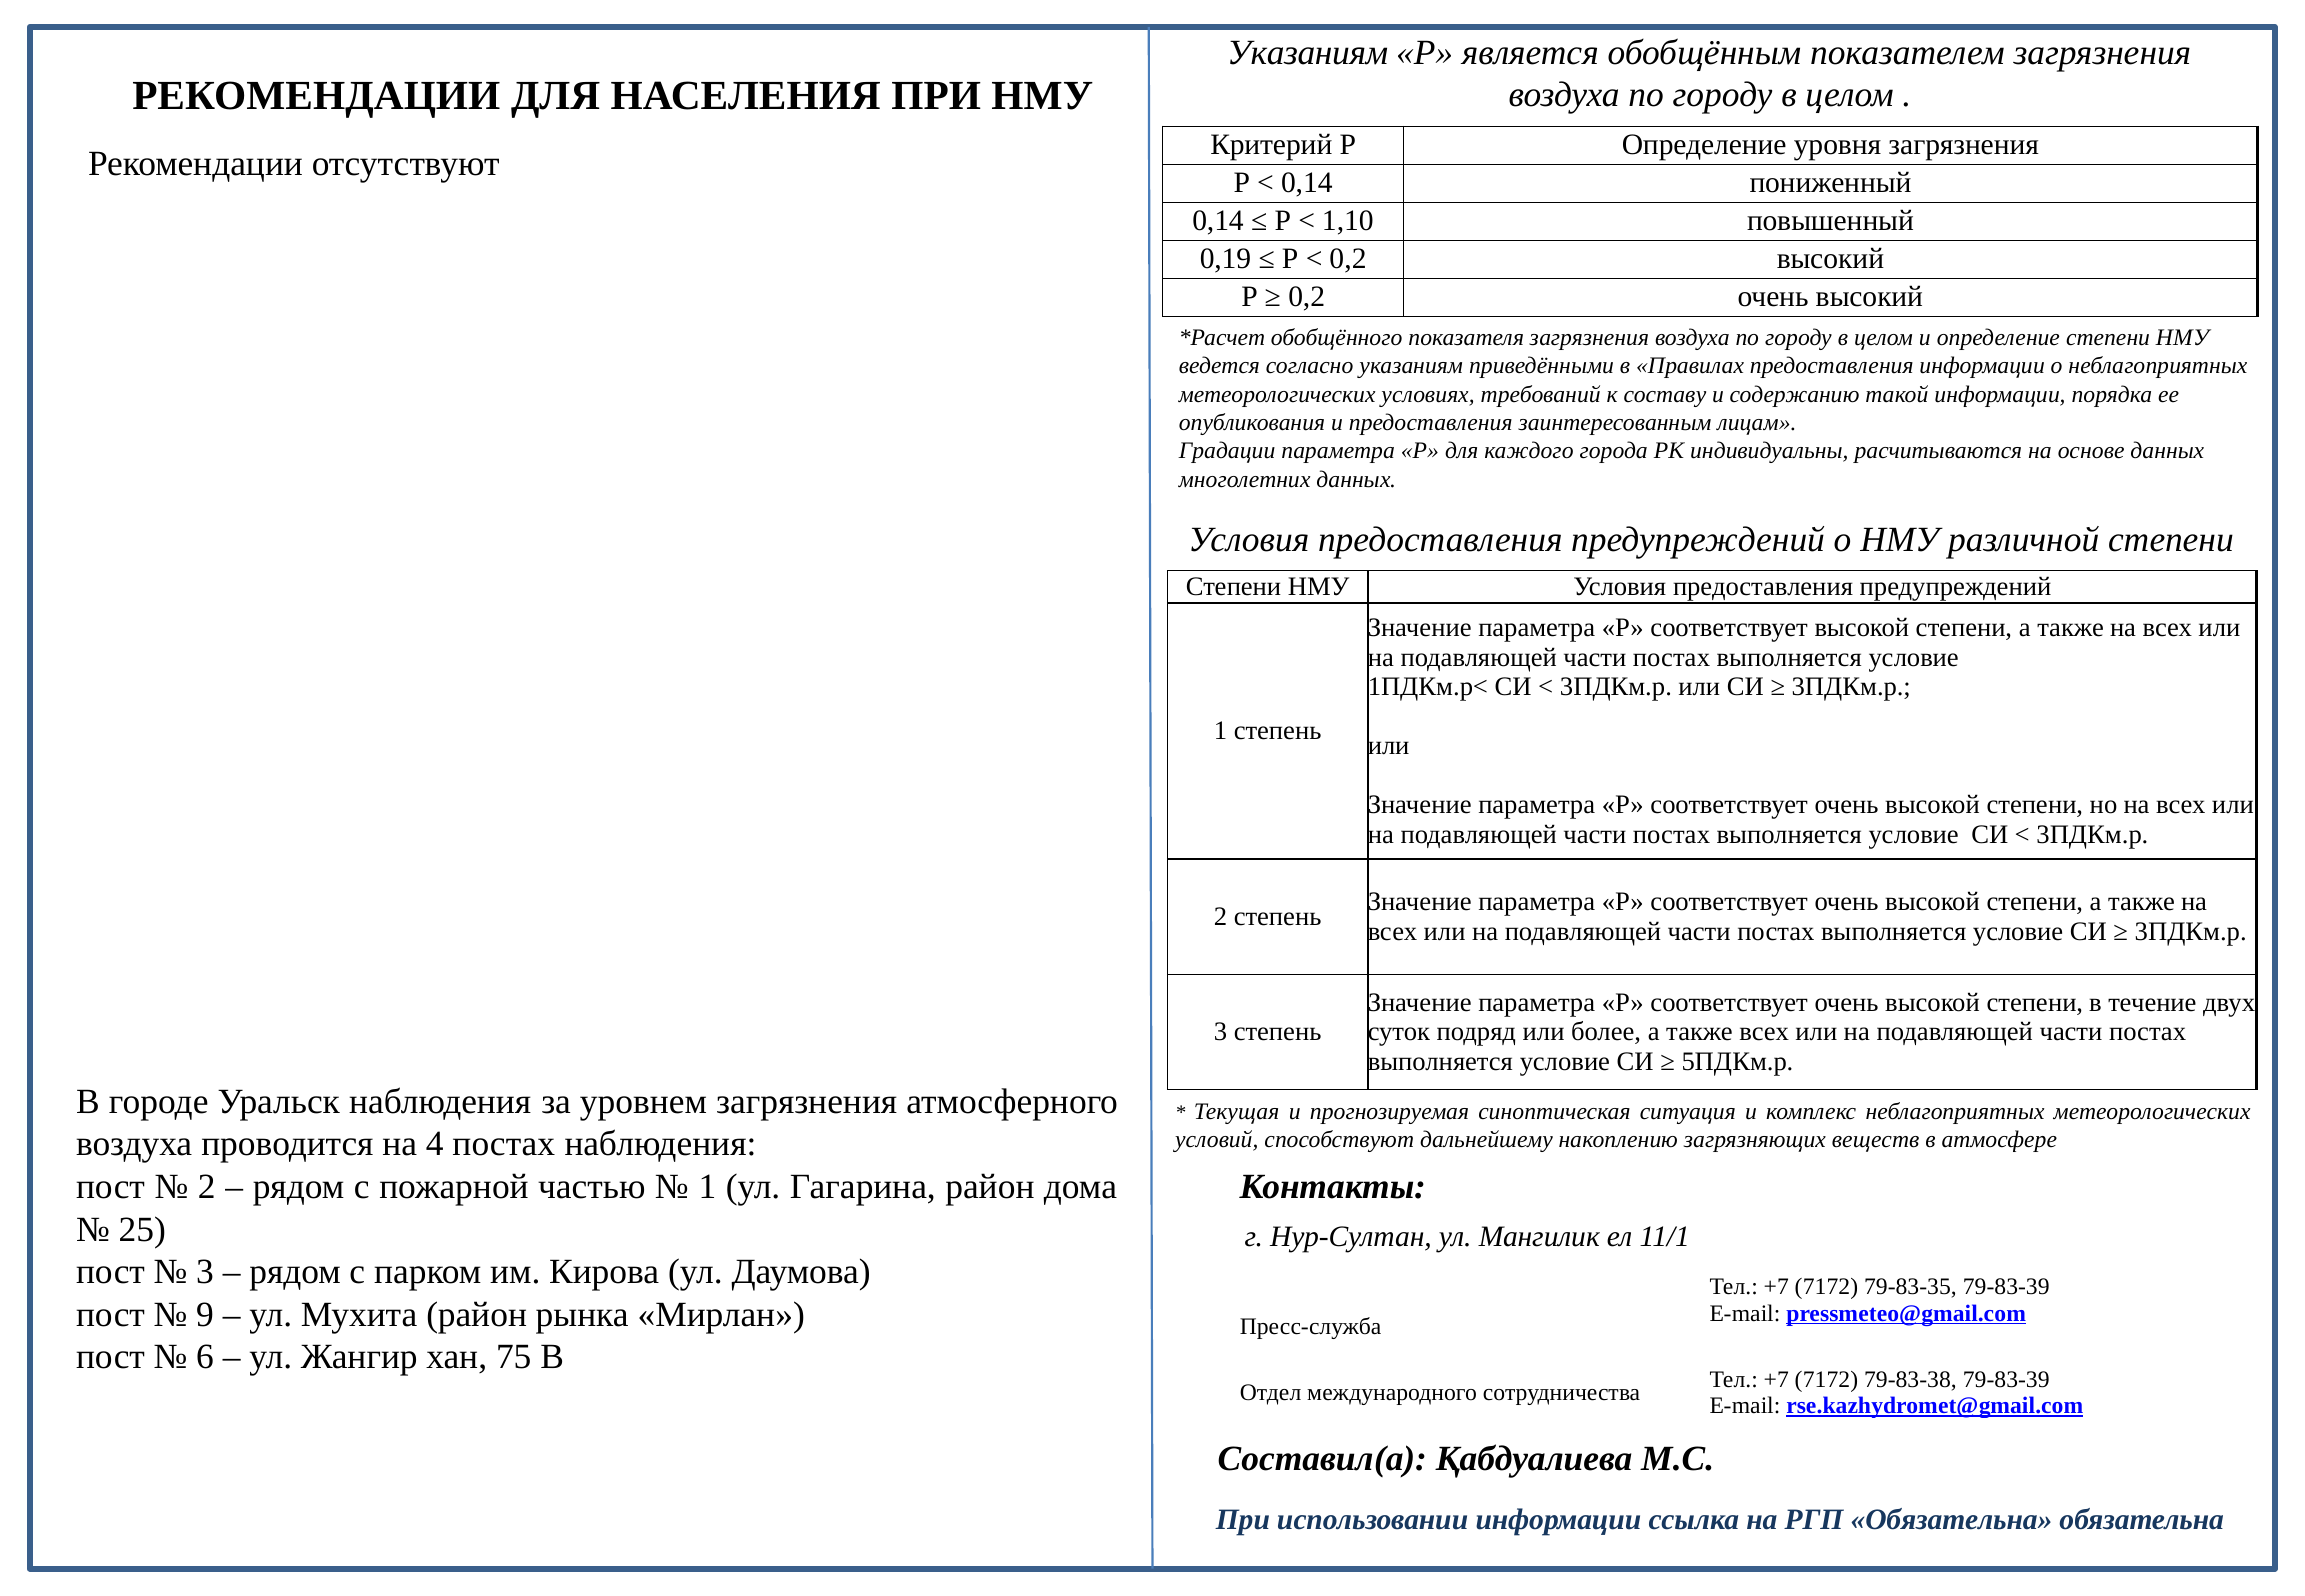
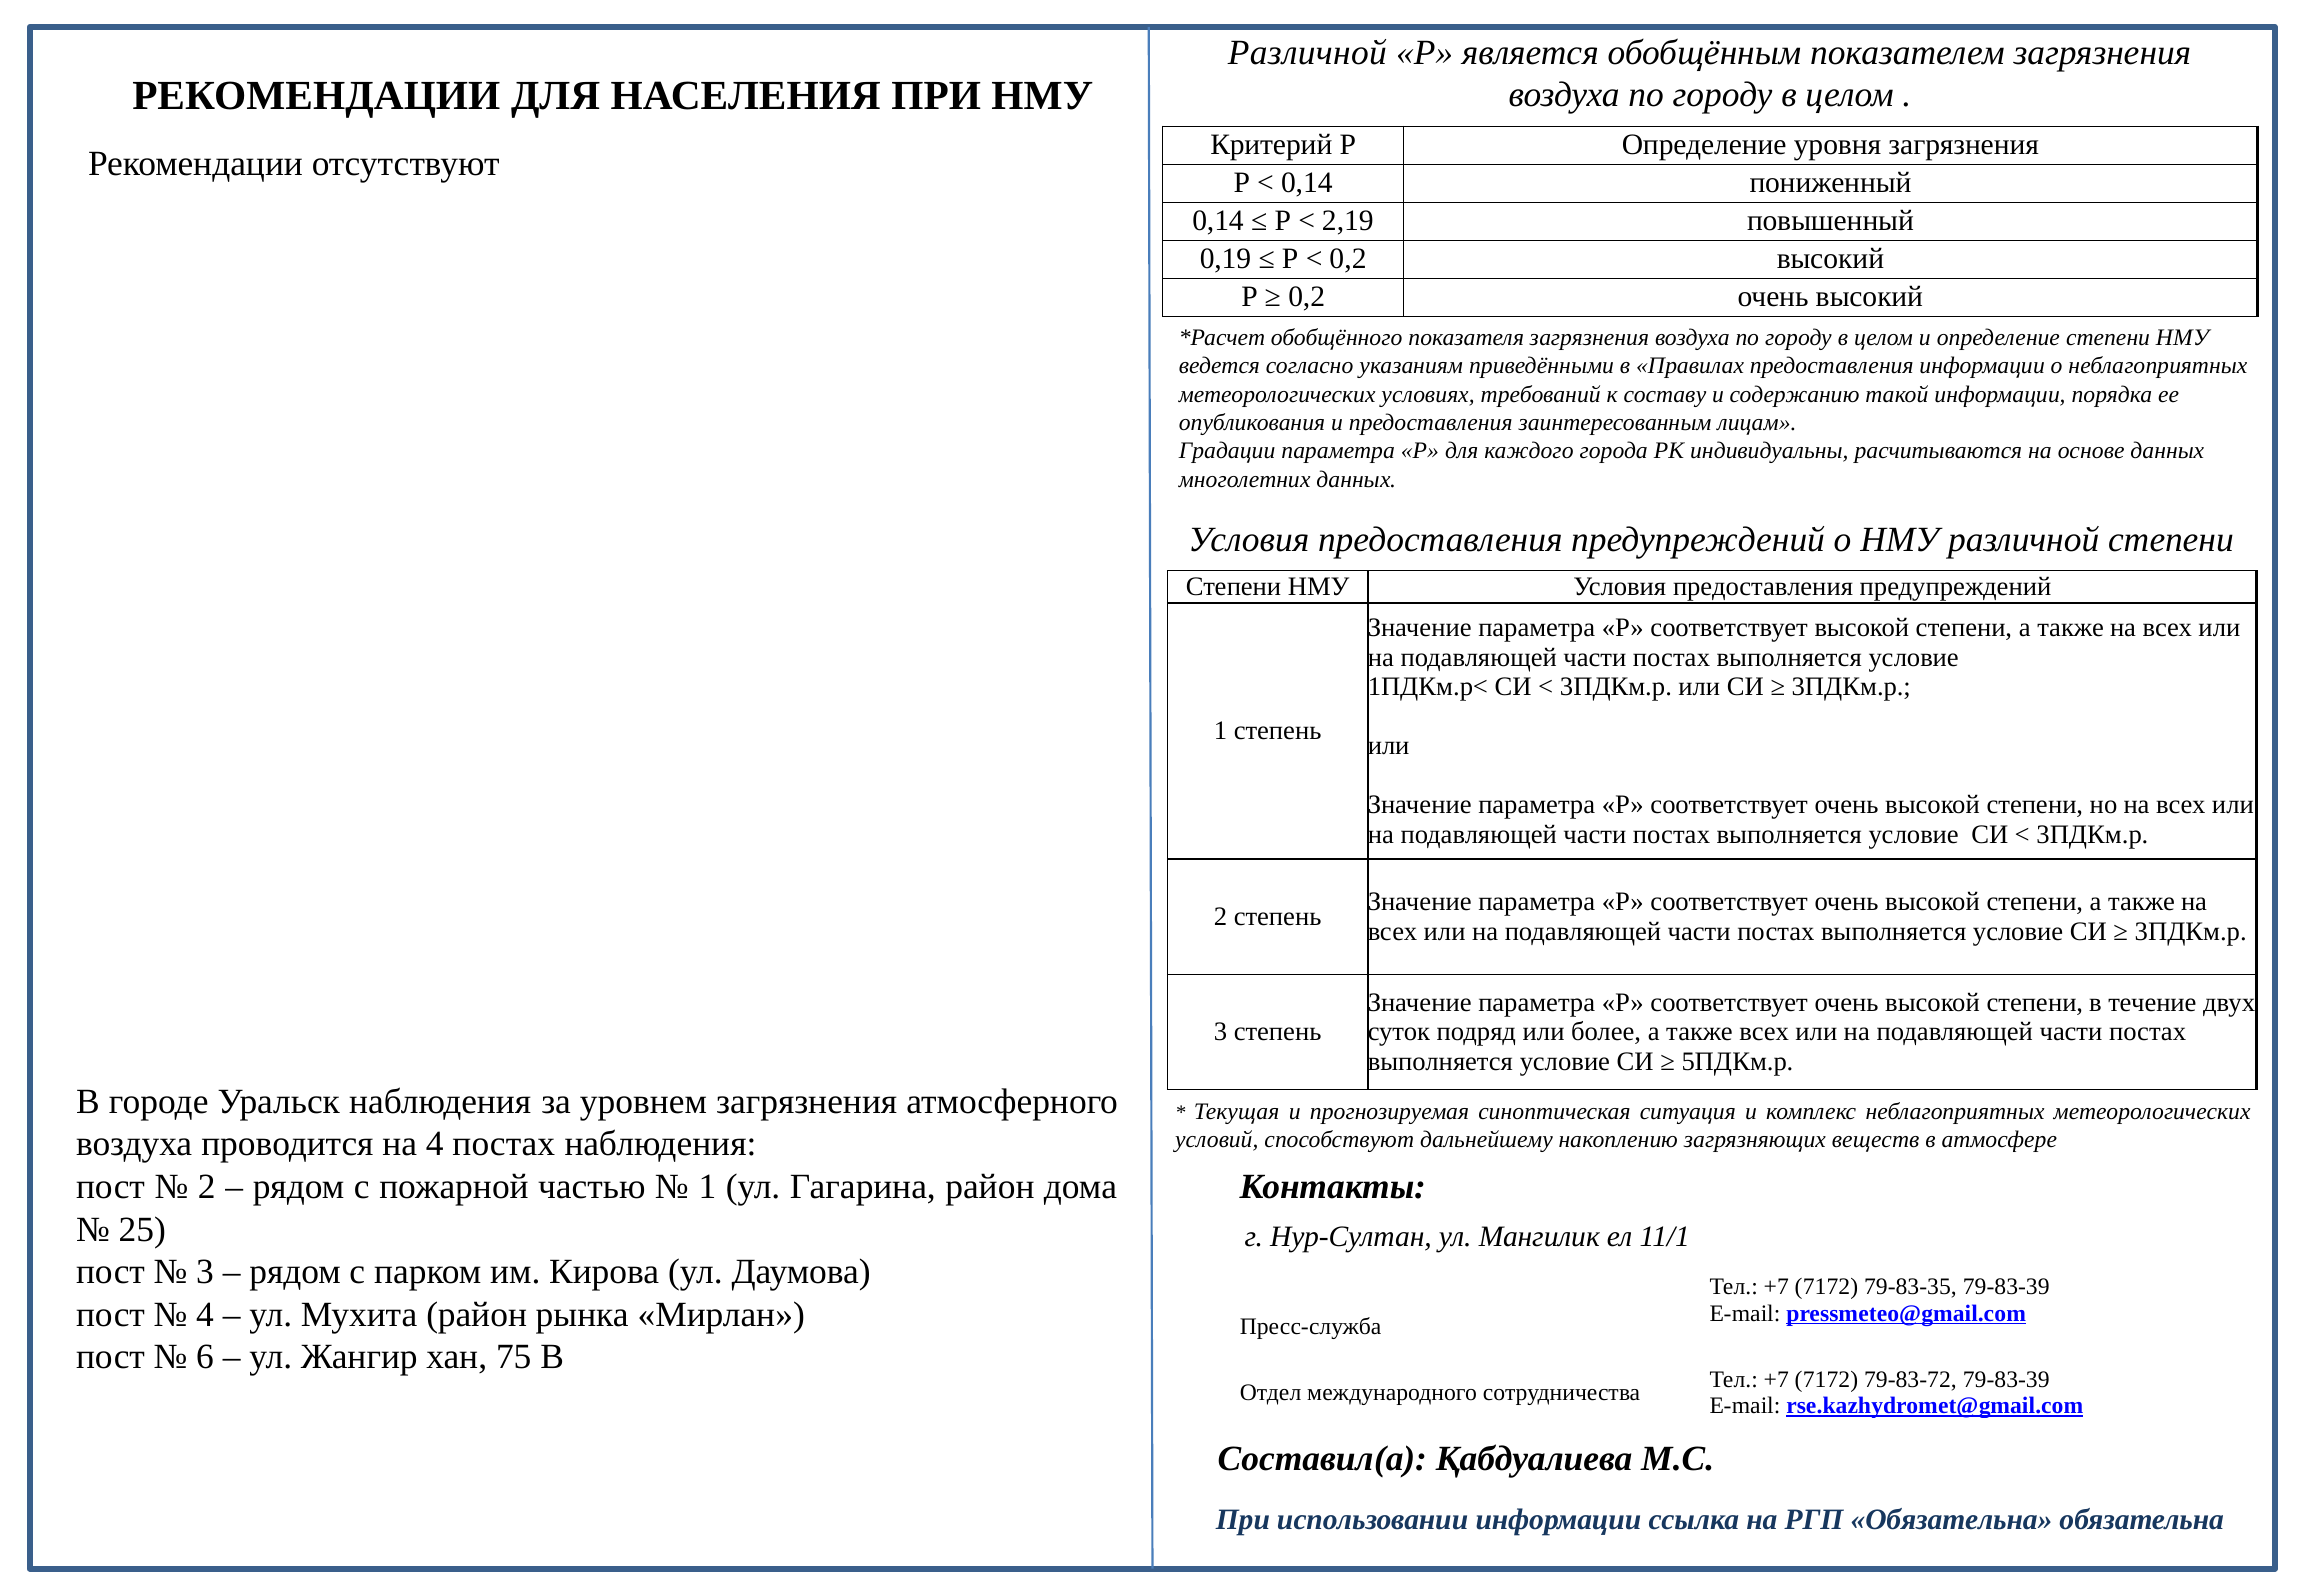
Указаниям: Указаниям -> Различной (1307, 53)
1,10: 1,10 -> 2,19 (1348, 221)
9: 9 -> 4 (205, 1314)
79-83-38: 79-83-38 -> 79-83-72 (1910, 1379)
